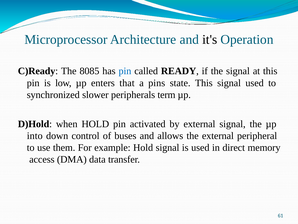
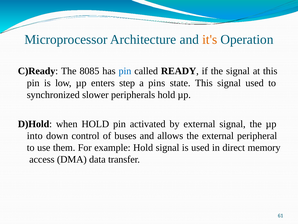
it's colour: black -> orange (210, 39)
that: that -> step (127, 83)
peripherals term: term -> hold (166, 95)
